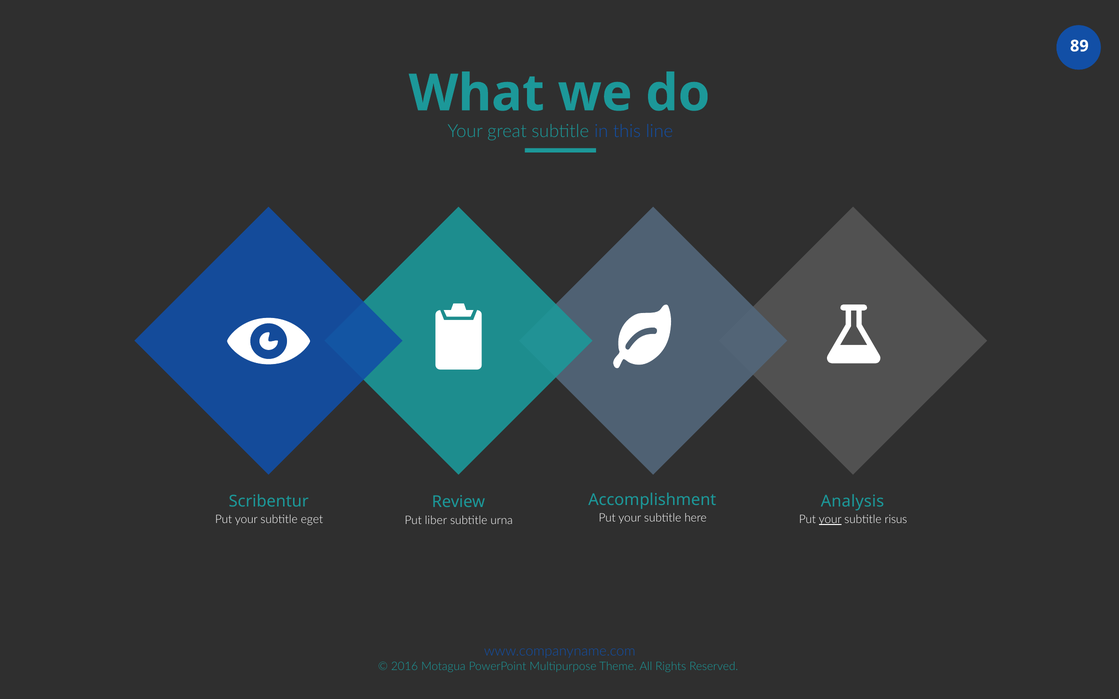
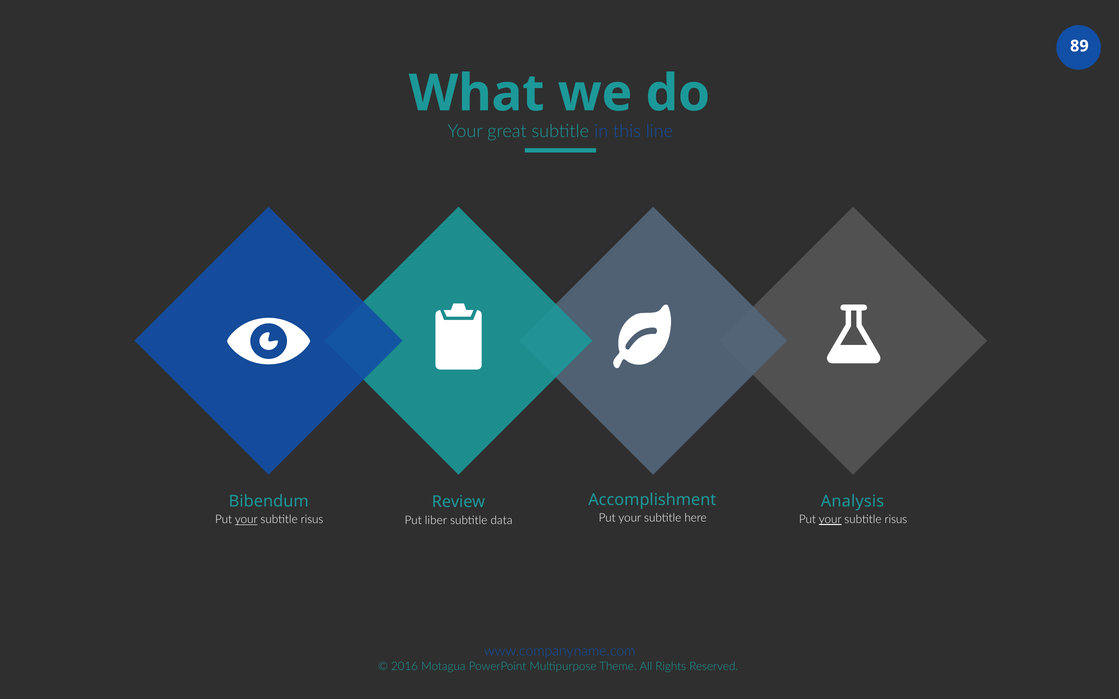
Scribentur: Scribentur -> Bibendum (269, 502)
your underline: none -> present (246, 520)
eget: eget -> risus (312, 520)
urna: urna -> data (502, 521)
